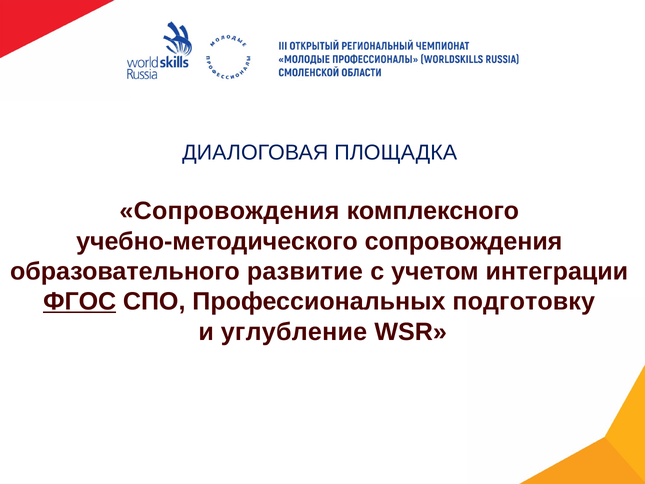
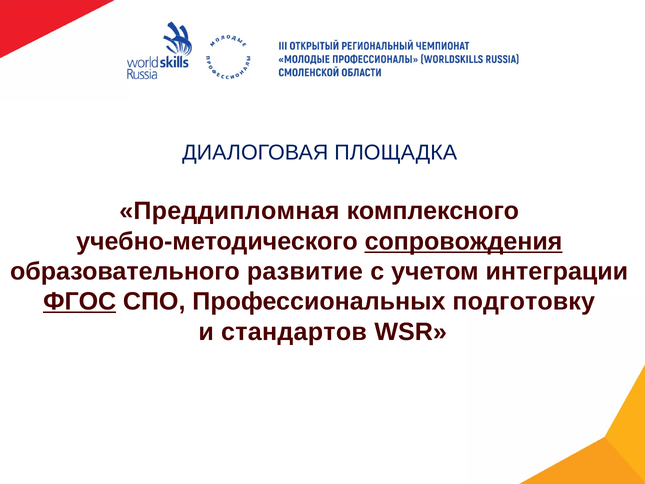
Сопровождения: Сопровождения -> Преддипломная (229, 211)
сопровождения underline: none -> present (463, 241)
углубление: углубление -> стандартов (294, 332)
